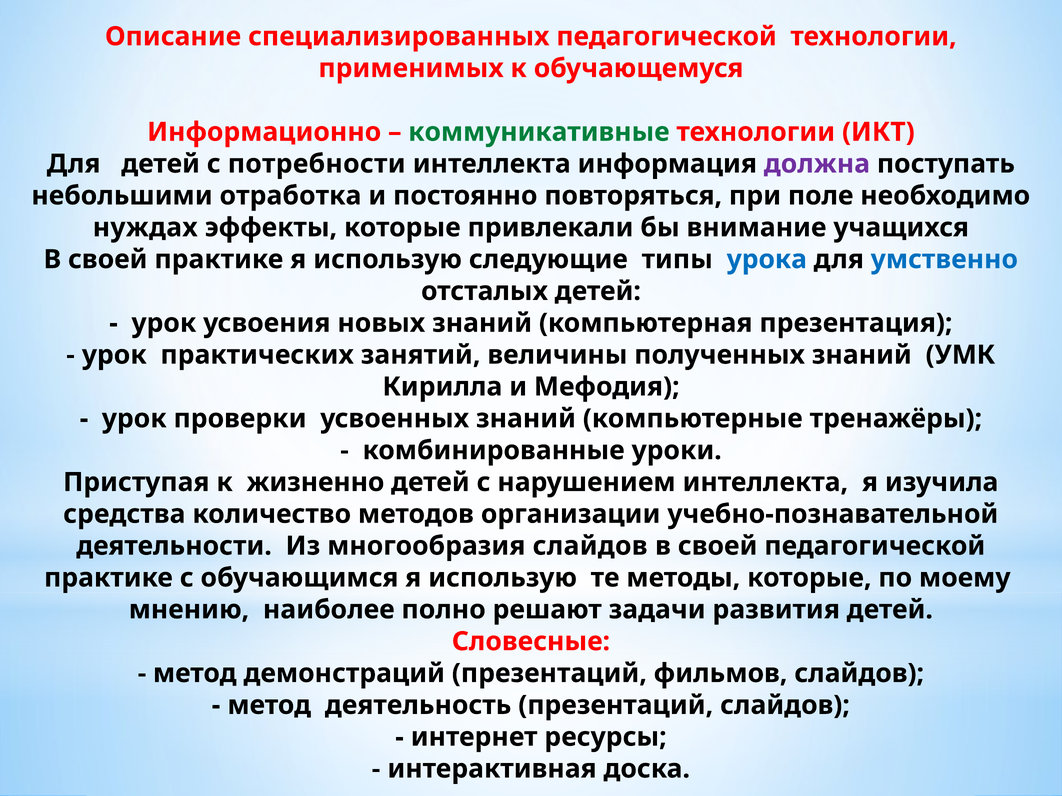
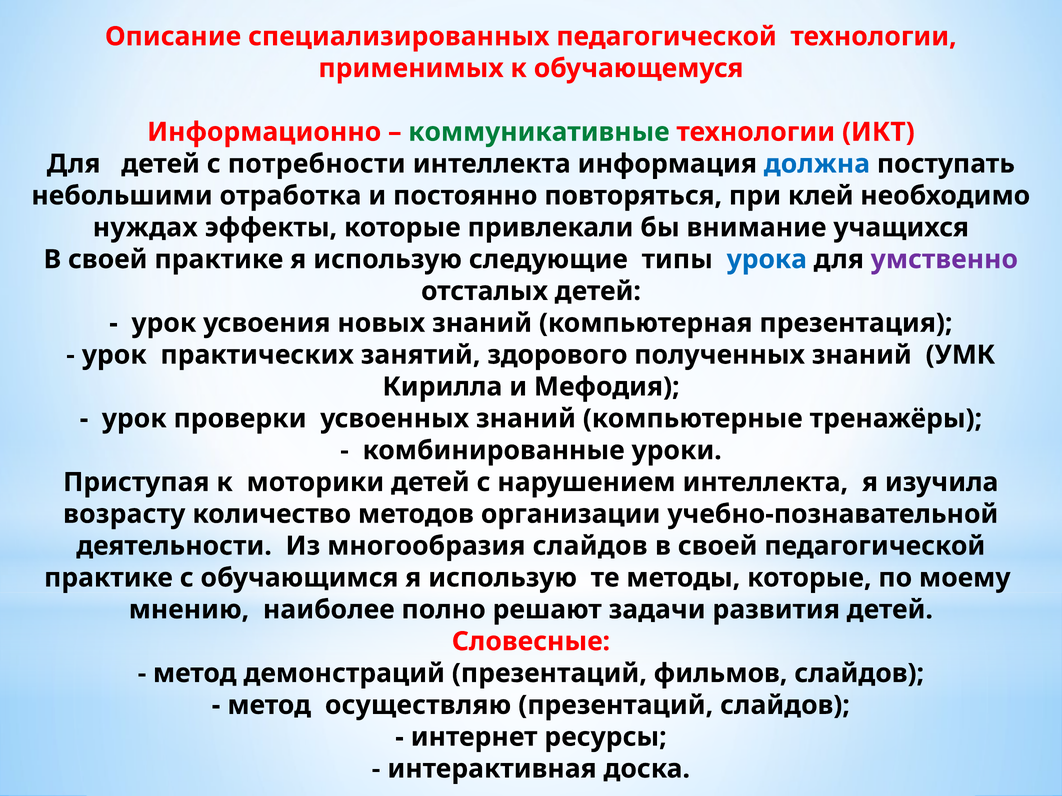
должна colour: purple -> blue (817, 164)
поле: поле -> клей (821, 196)
умственно colour: blue -> purple (944, 260)
величины: величины -> здорового (557, 355)
жизненно: жизненно -> моторики (315, 483)
средства: средства -> возрасту (124, 514)
деятельность: деятельность -> осуществляю (418, 706)
